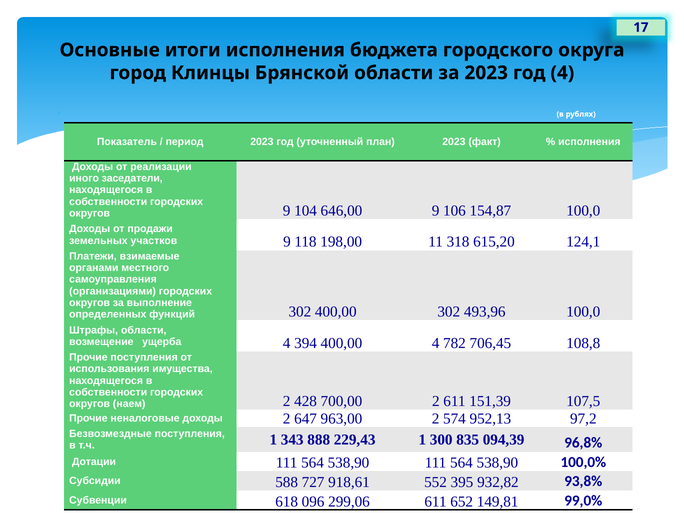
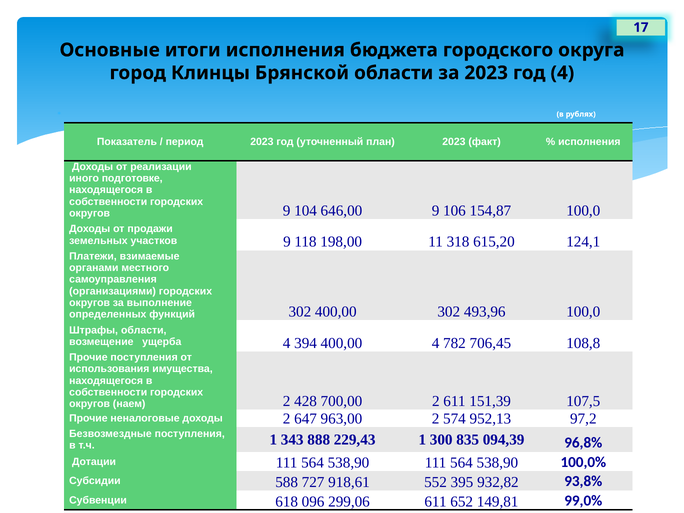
заседатели: заседатели -> подготовке (132, 178)
